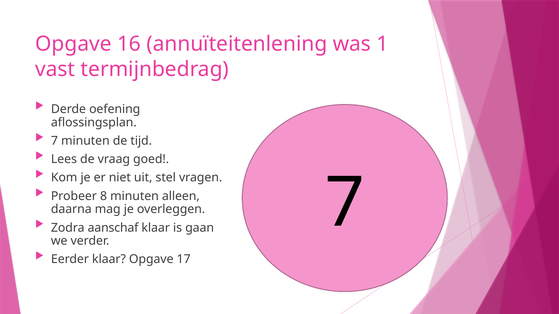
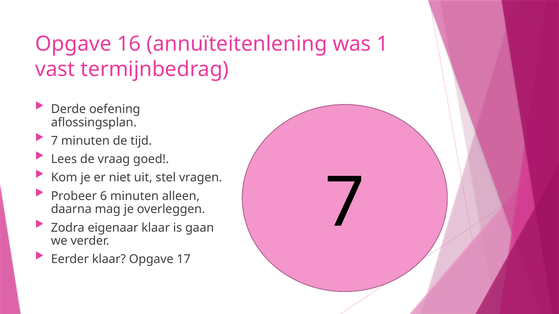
8: 8 -> 6 (104, 196)
aanschaf: aanschaf -> eigenaar (113, 228)
